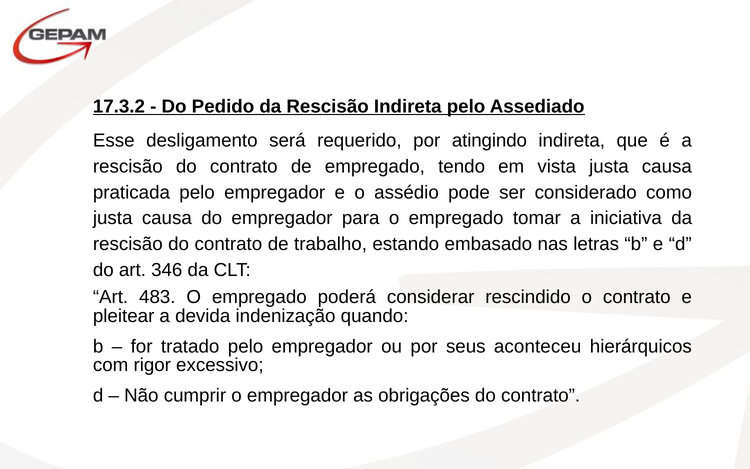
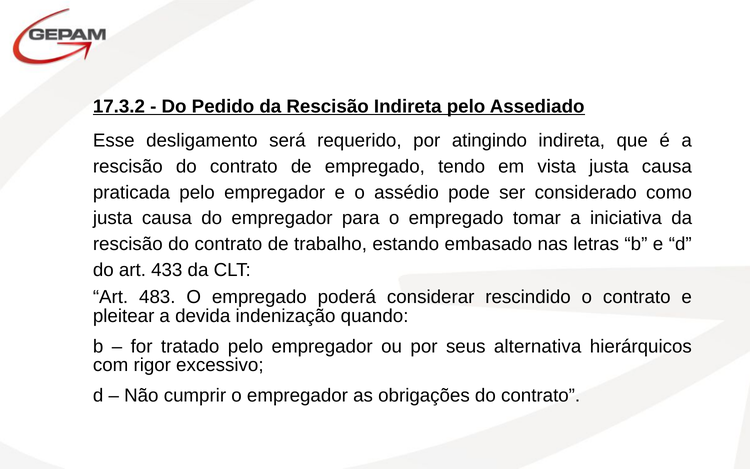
346: 346 -> 433 (167, 270)
aconteceu: aconteceu -> alternativa (538, 346)
